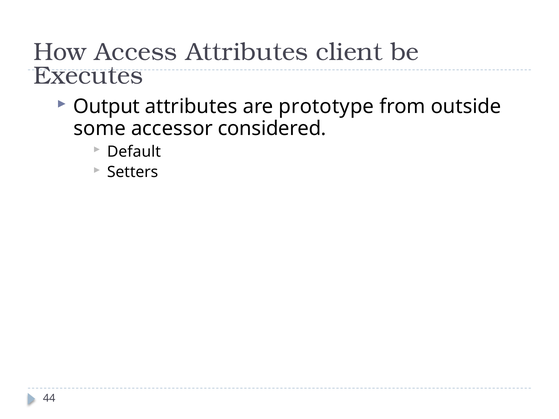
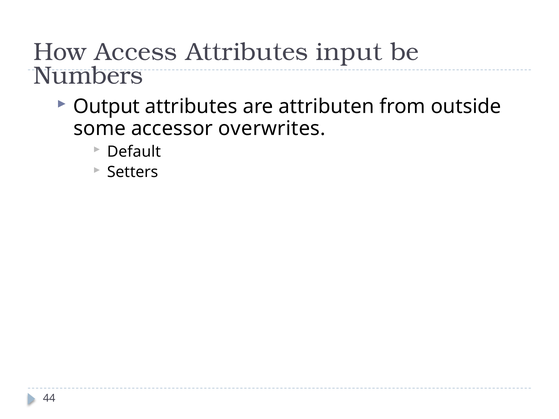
client: client -> input (349, 52)
Executes: Executes -> Numbers (88, 76)
prototype: prototype -> attributen (326, 107)
considered: considered -> overwrites (272, 128)
